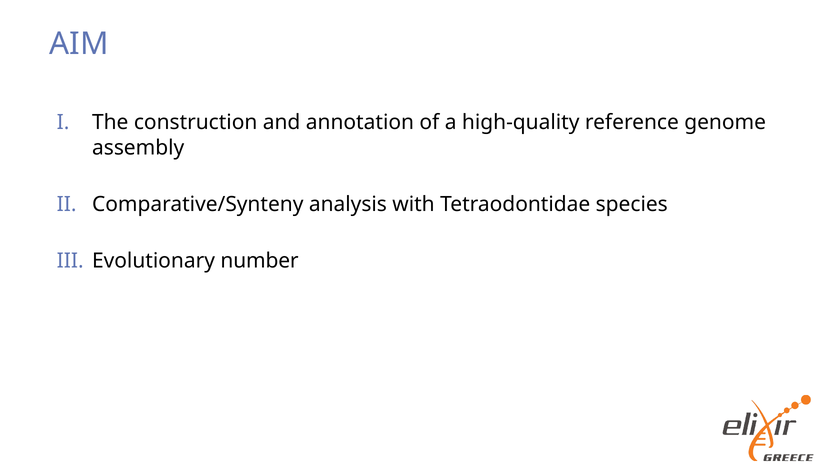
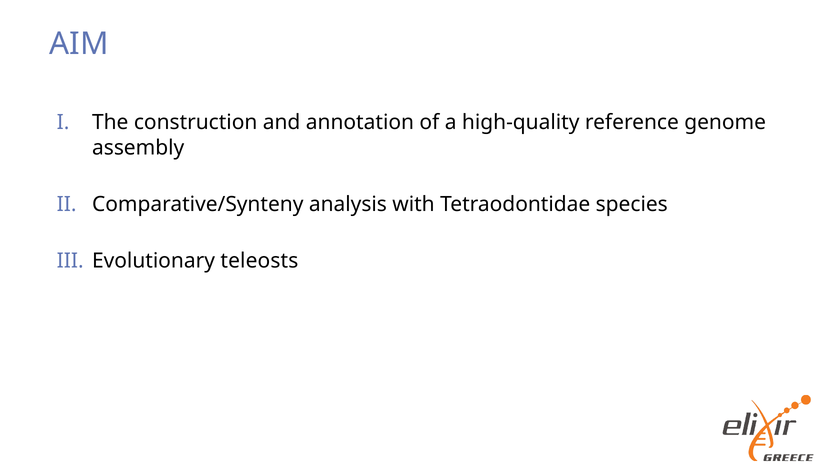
number: number -> teleosts (259, 261)
